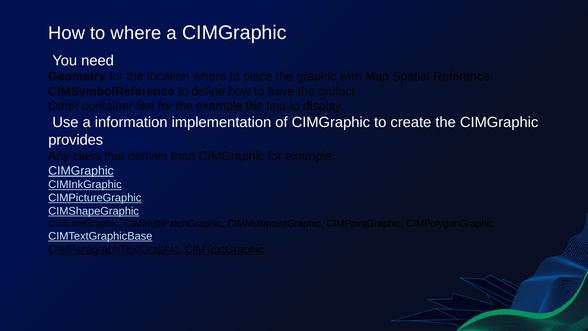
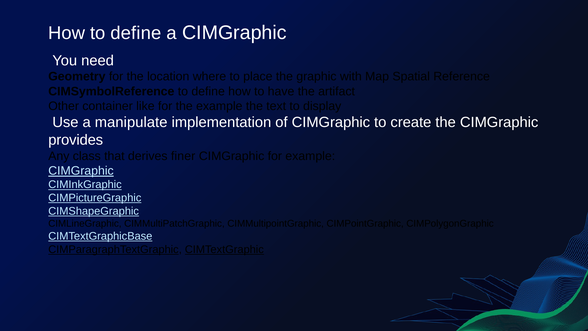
How to where: where -> define (136, 33)
information: information -> manipulate (131, 122)
than: than -> finer (183, 156)
